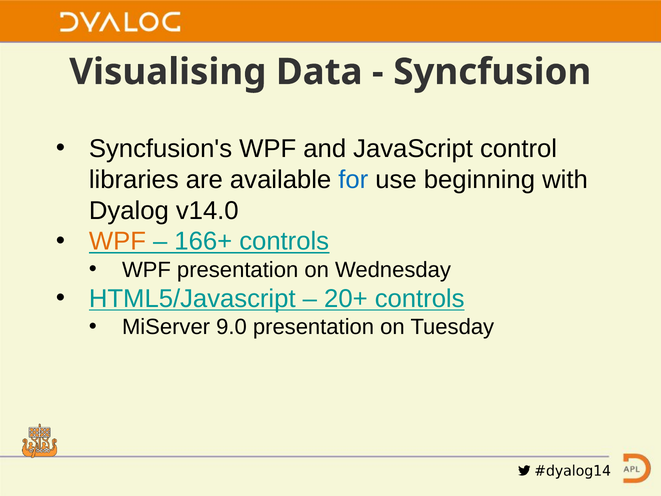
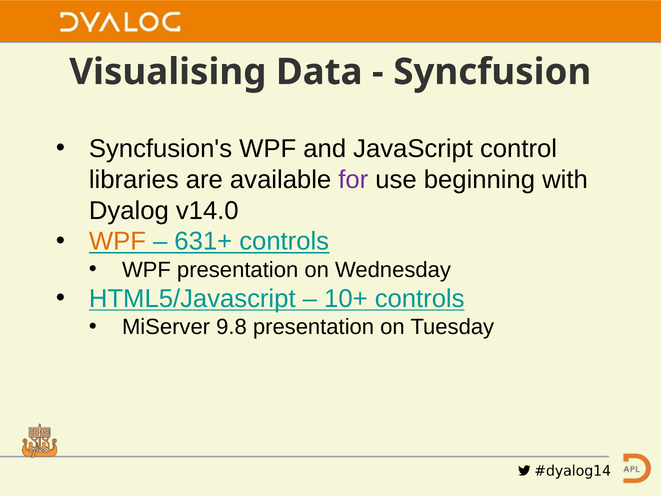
for colour: blue -> purple (353, 180)
166+: 166+ -> 631+ (203, 241)
20+: 20+ -> 10+ (346, 299)
9.0: 9.0 -> 9.8 (231, 327)
